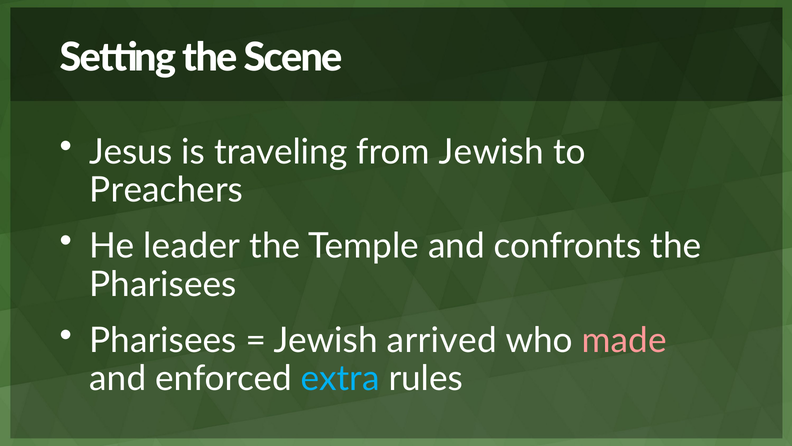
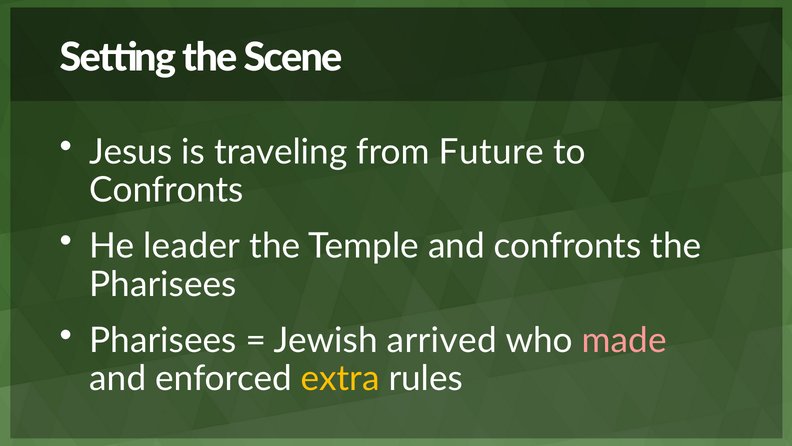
from Jewish: Jewish -> Future (491, 152)
Preachers: Preachers -> Confronts (166, 190)
extra colour: light blue -> yellow (340, 378)
